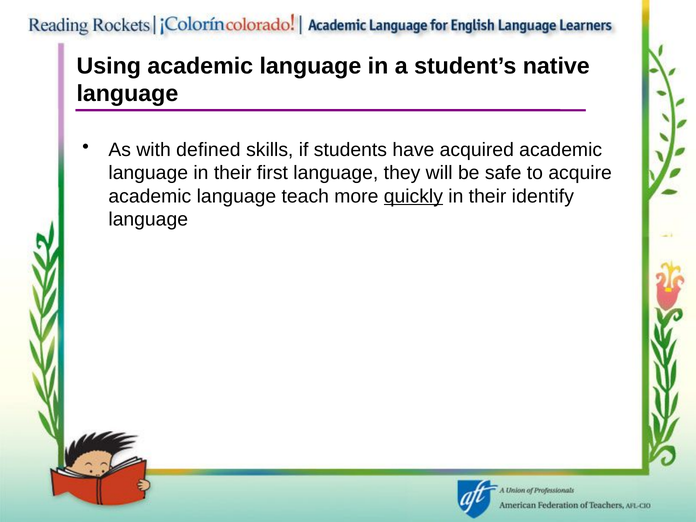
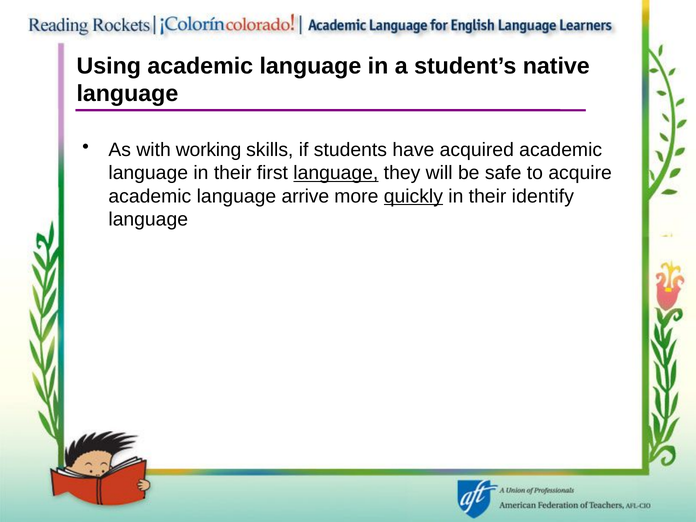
defined: defined -> working (209, 150)
language underline: none -> present (336, 173)
teach: teach -> arrive (305, 196)
